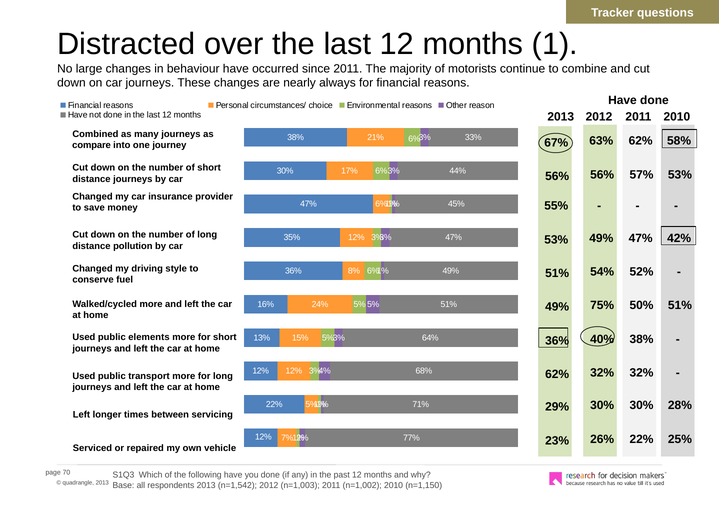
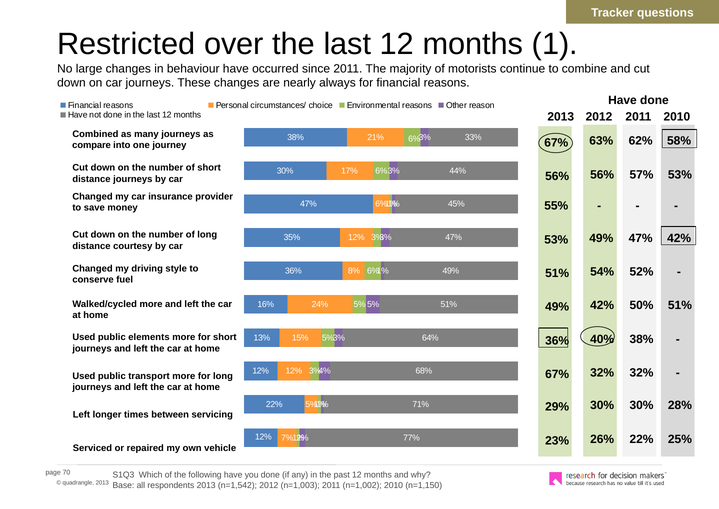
Distracted: Distracted -> Restricted (126, 44)
pollution: pollution -> courtesy (133, 246)
75%: 75% -> 42% (602, 305)
62%: 62% -> 67% (557, 374)
